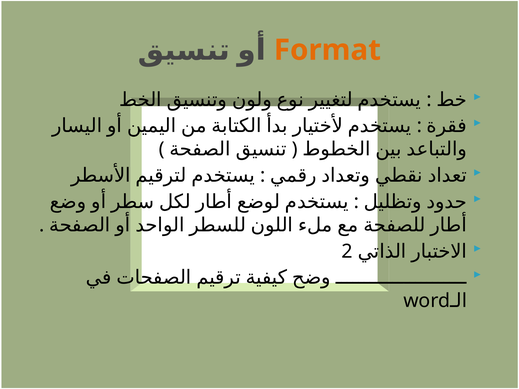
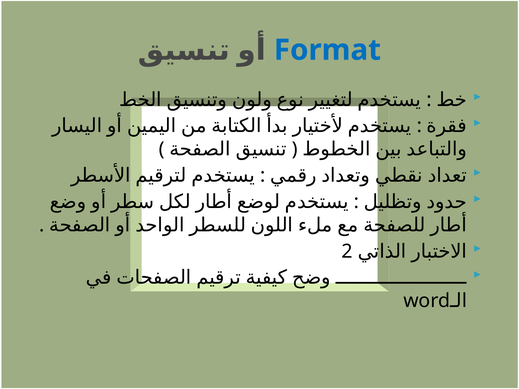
Format colour: orange -> blue (327, 50)
